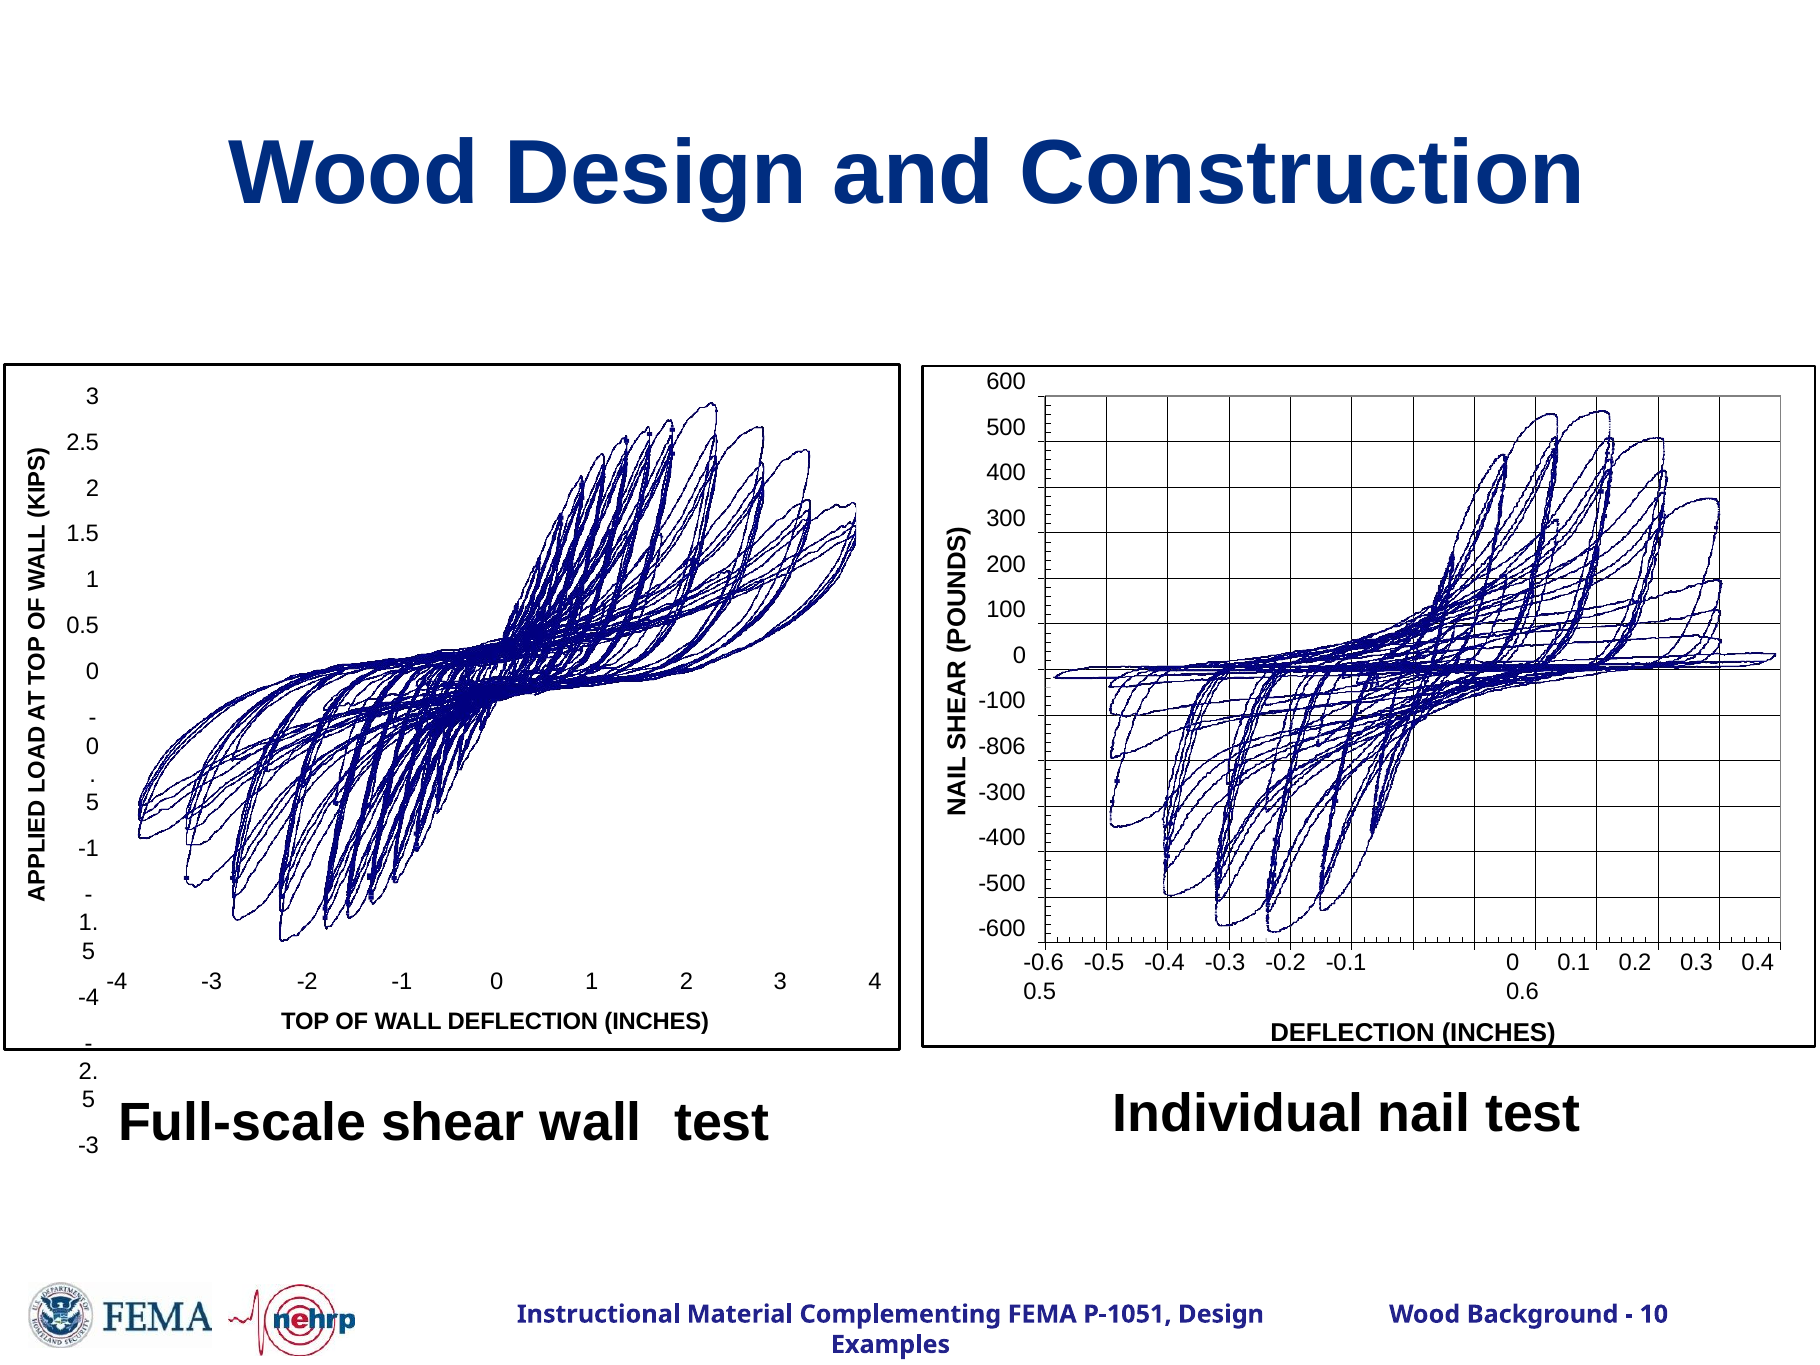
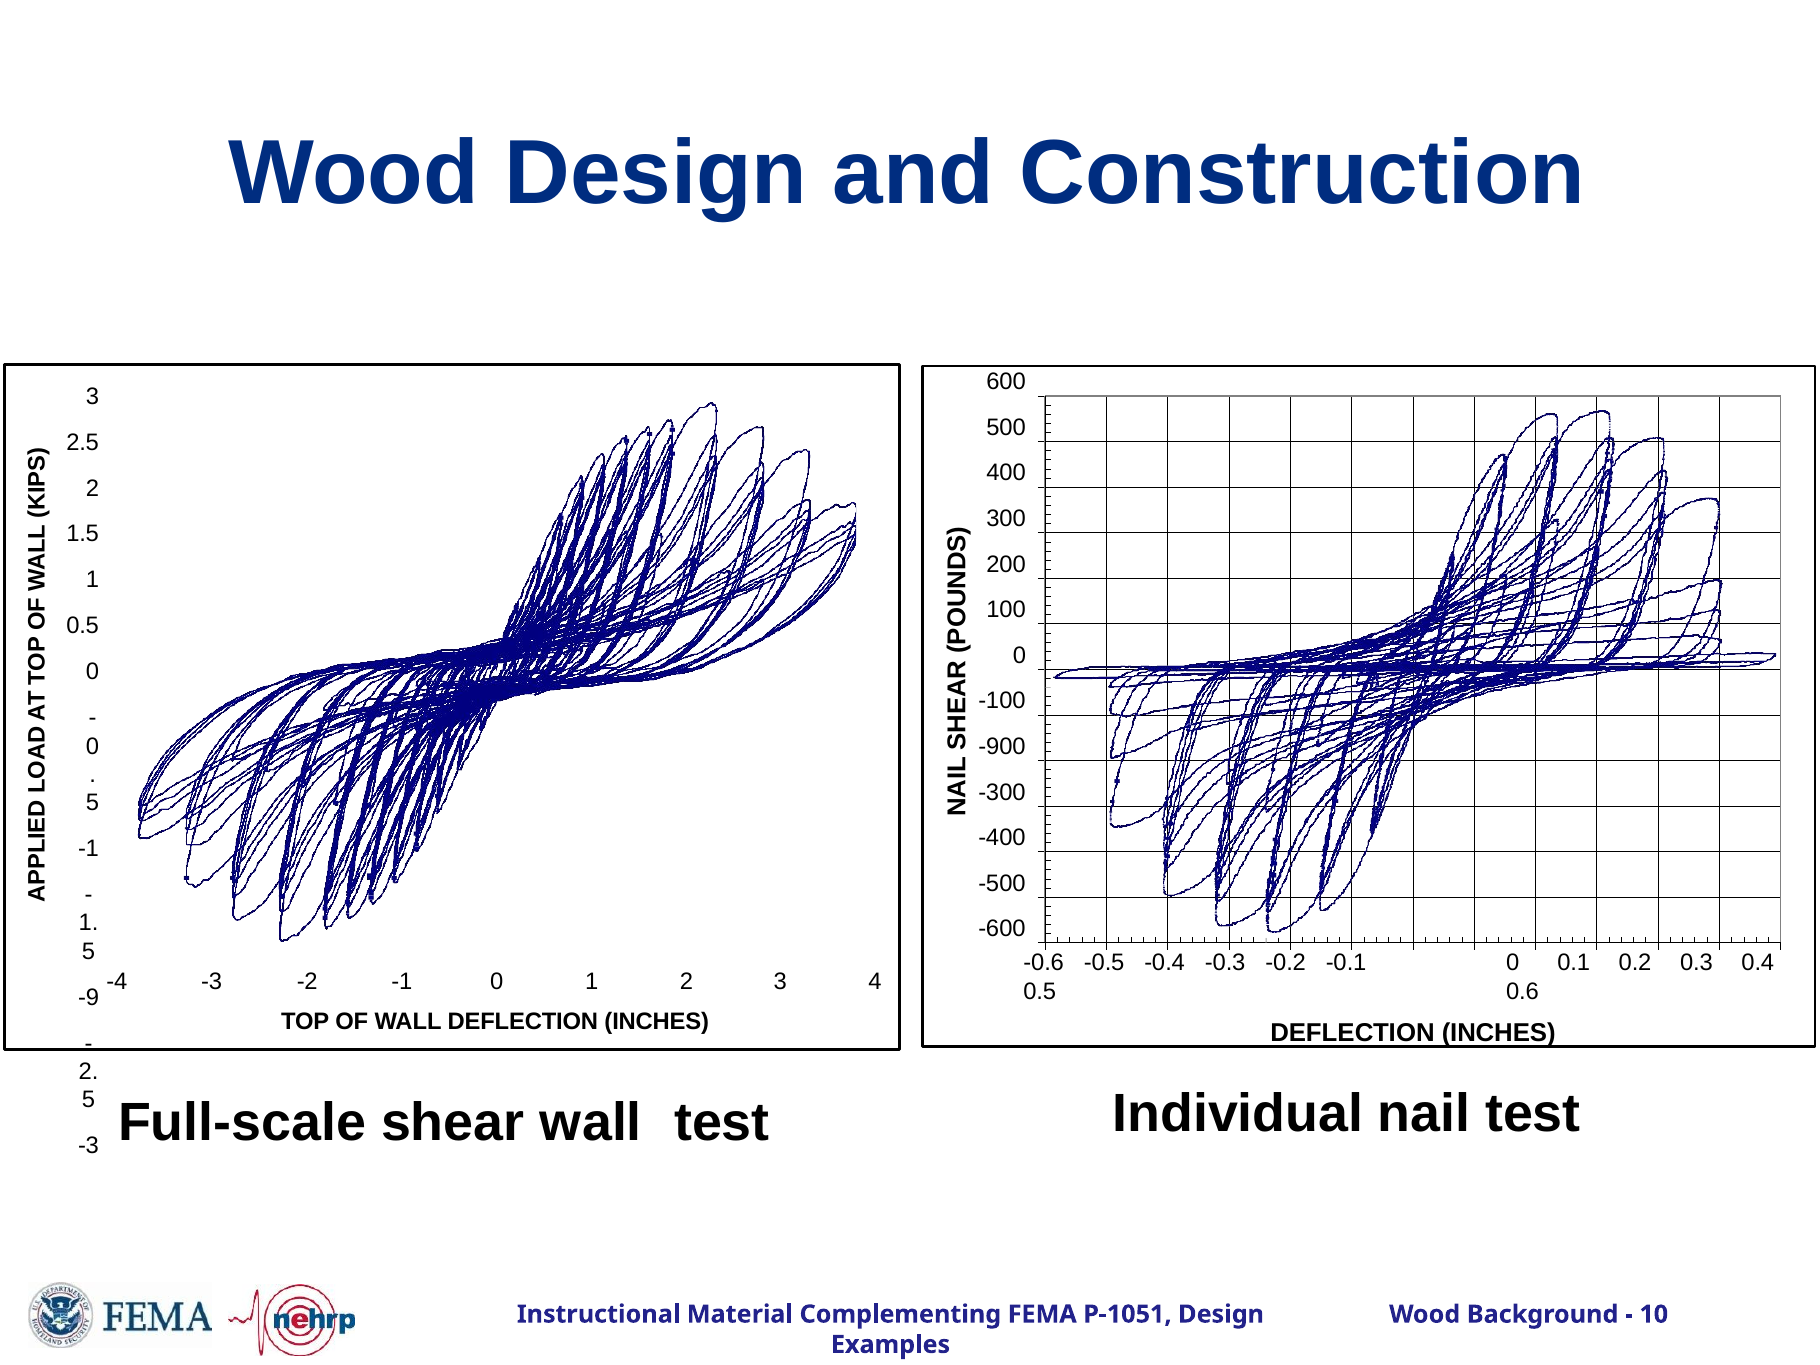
-806: -806 -> -900 (1002, 747)
-4: -4 -> -9 (89, 997)
